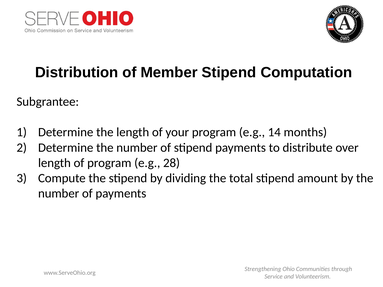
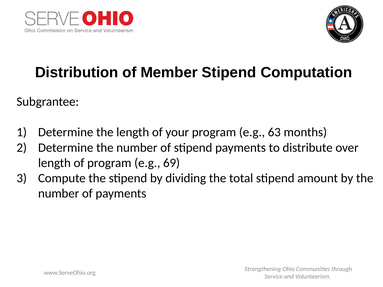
14: 14 -> 63 (274, 132)
28: 28 -> 69 (172, 163)
